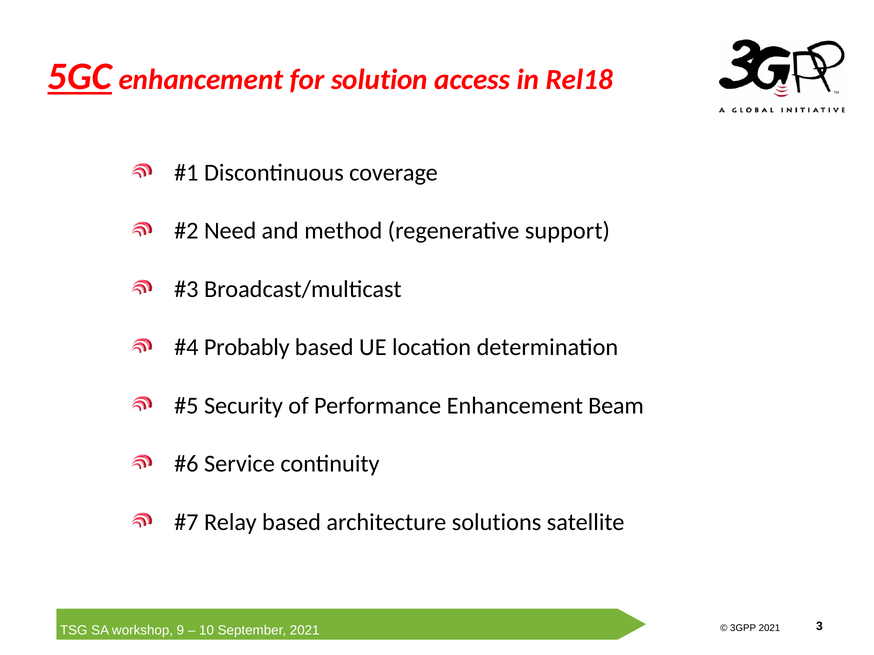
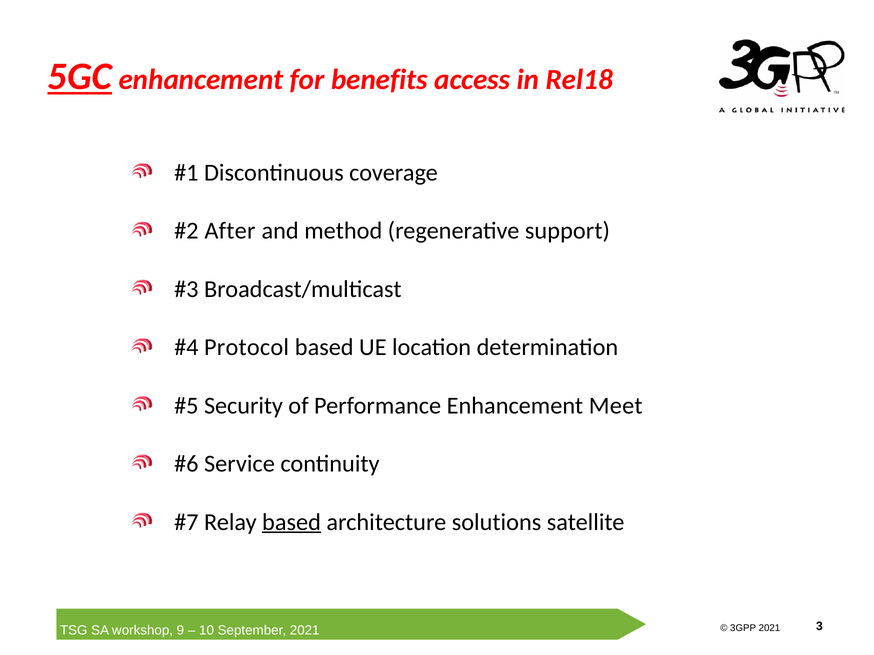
solution: solution -> benefits (379, 80)
Need: Need -> After (230, 231)
Probably: Probably -> Protocol (247, 348)
Beam: Beam -> Meet (616, 406)
based underline: none -> present (292, 522)
